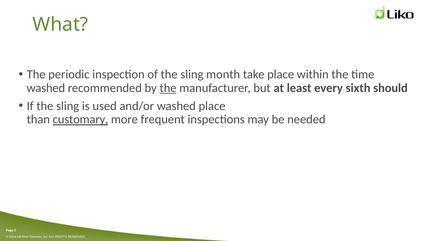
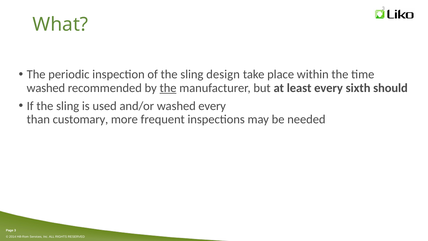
month: month -> design (223, 74)
washed place: place -> every (212, 106)
customary underline: present -> none (80, 119)
